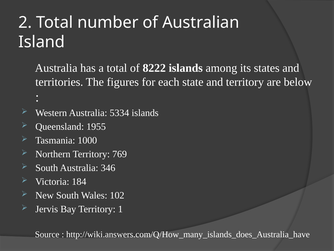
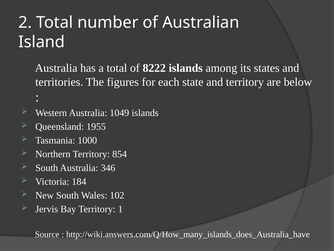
5334: 5334 -> 1049 (119, 113)
769: 769 -> 854 (120, 154)
